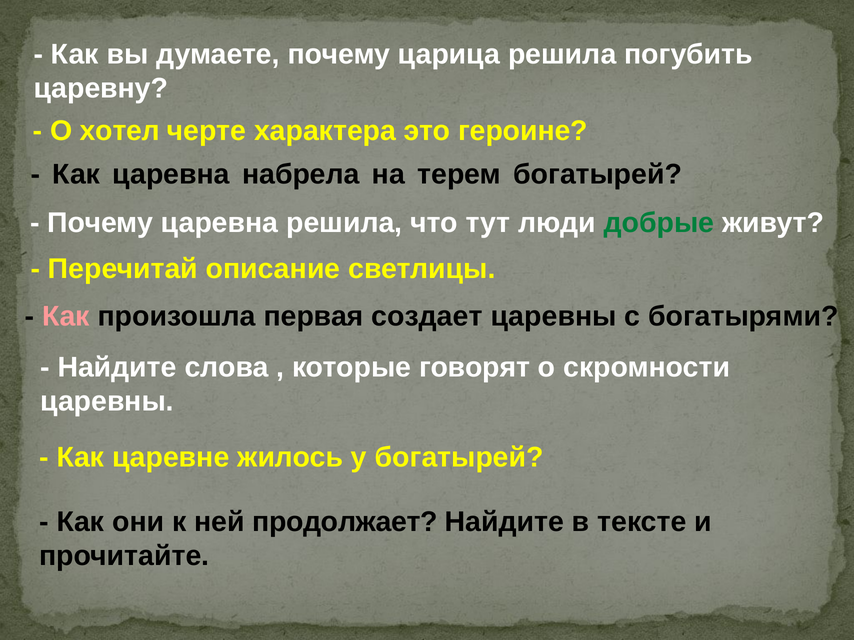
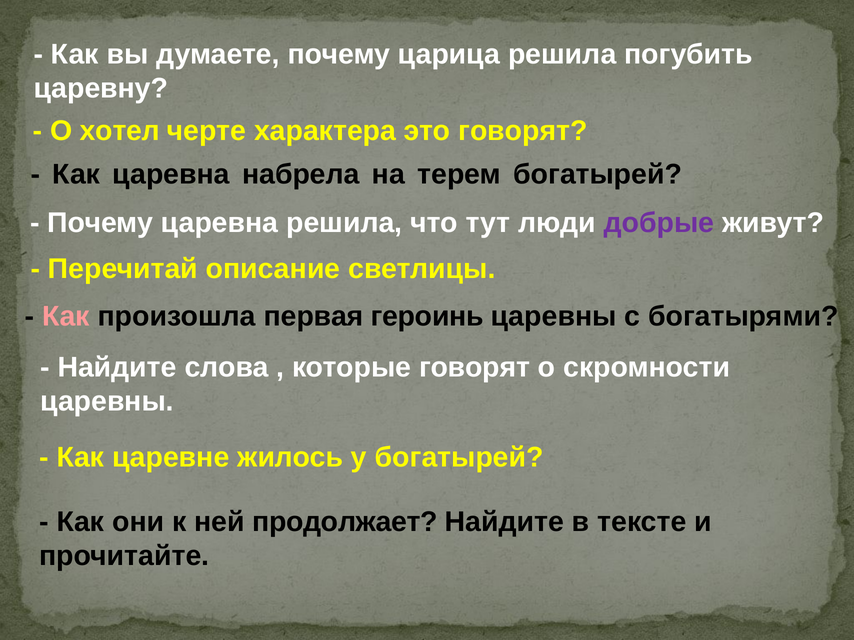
это героине: героине -> говорят (523, 131)
добрые colour: green -> purple (659, 223)
создает: создает -> героинь (427, 317)
